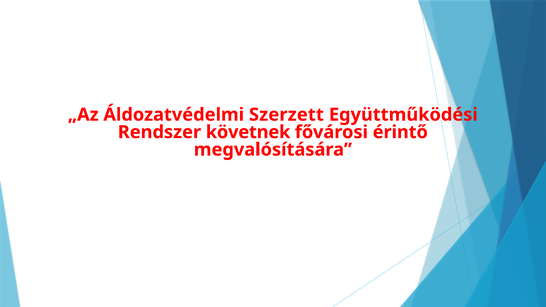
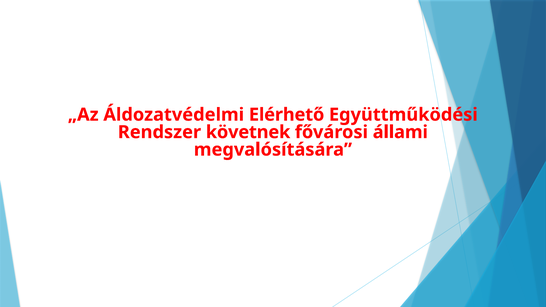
Szerzett: Szerzett -> Elérhető (287, 115)
érintő: érintő -> állami (400, 132)
